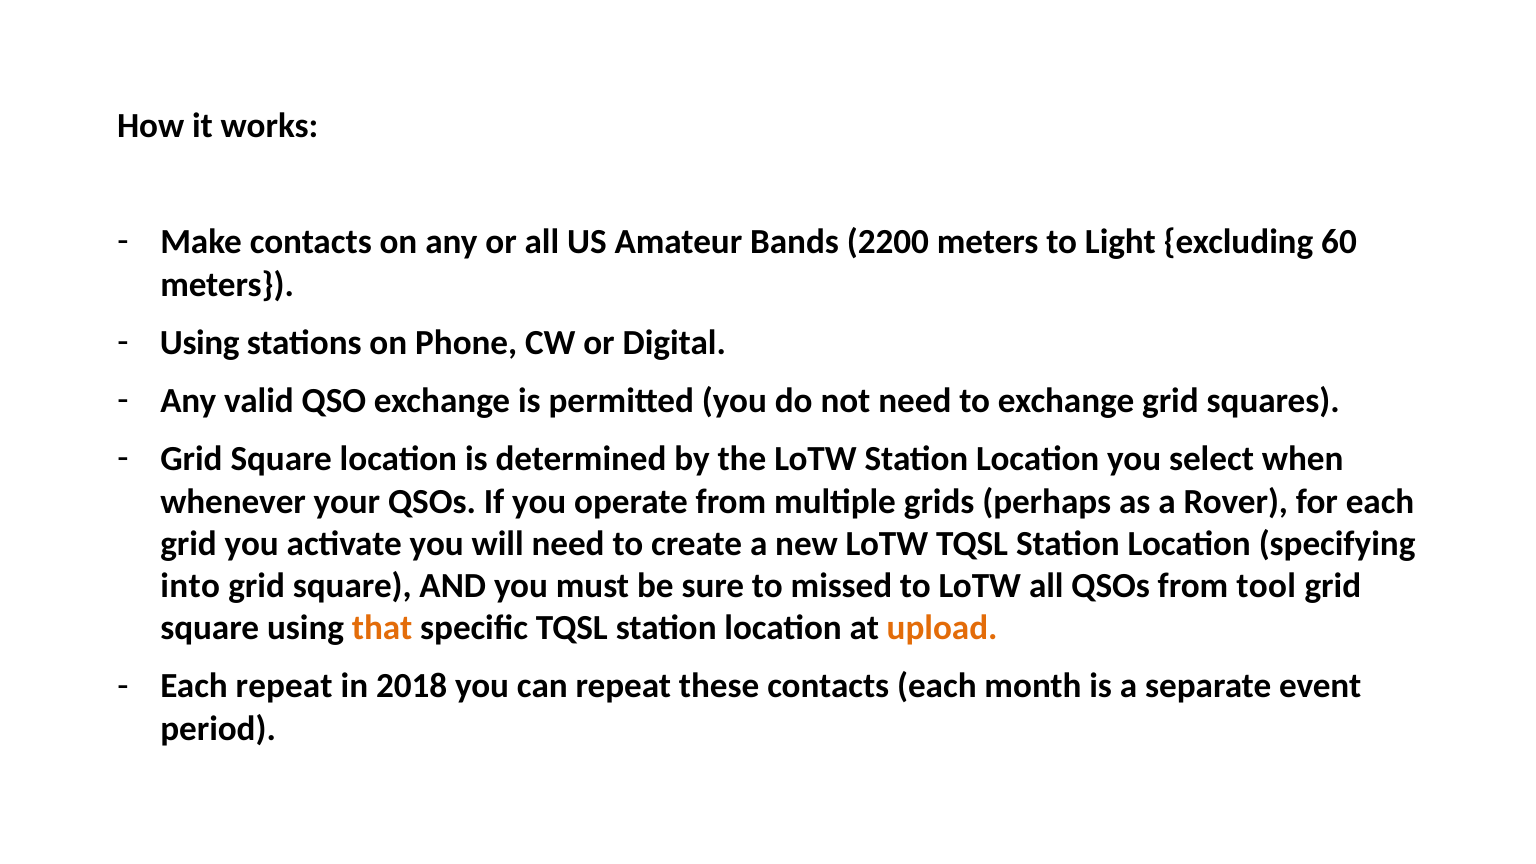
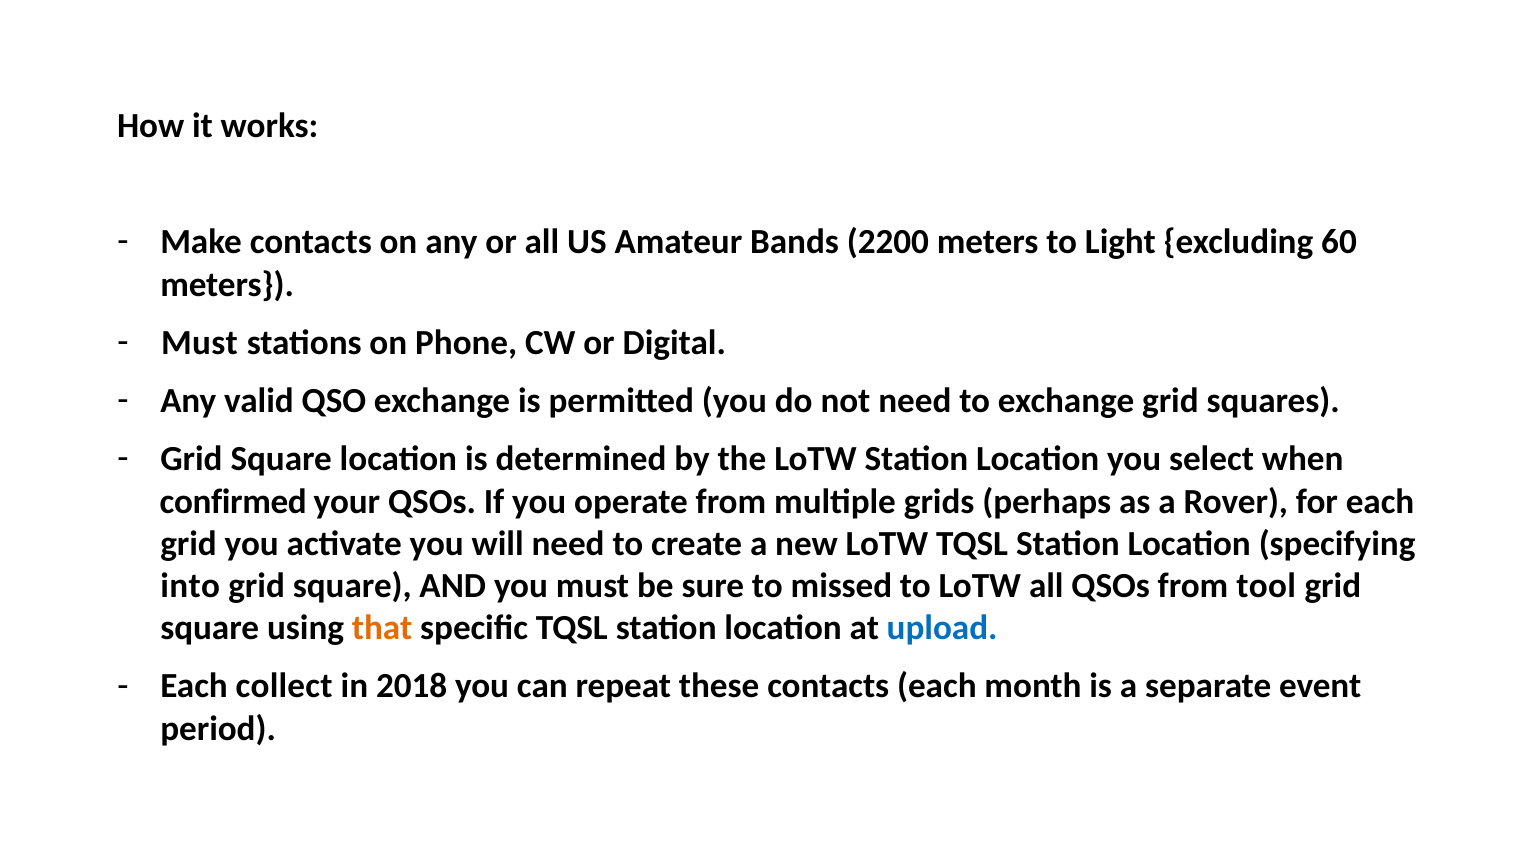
Using: Using -> Must (199, 343)
whenever: whenever -> confirmed (233, 501)
upload colour: orange -> blue (942, 628)
Each repeat: repeat -> collect (284, 686)
